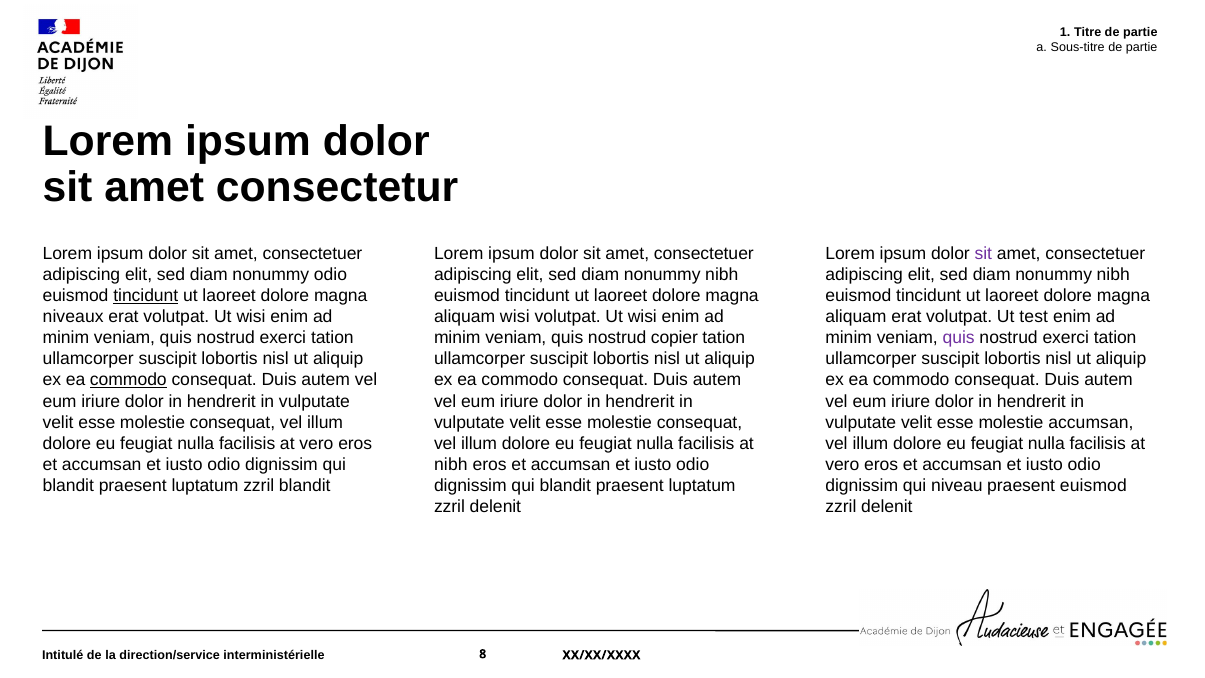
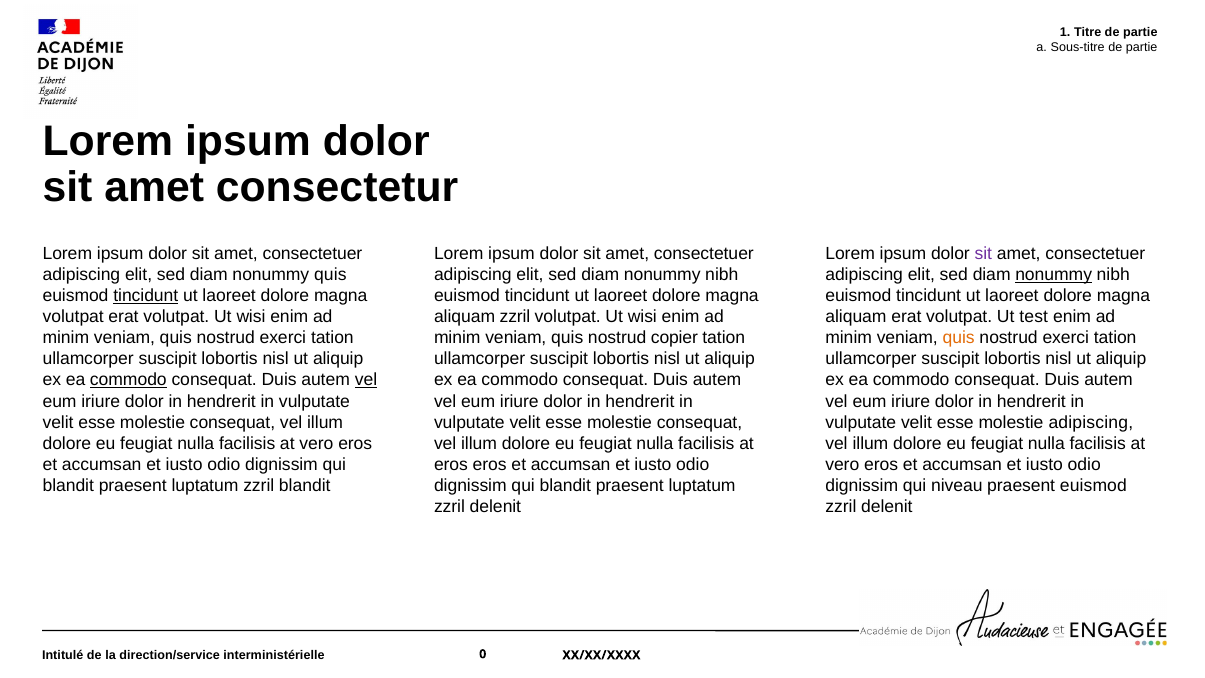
nonummy odio: odio -> quis (330, 275)
nonummy underline: none -> present (1054, 275)
niveaux: niveaux -> volutpat (73, 317)
aliquam wisi: wisi -> zzril (515, 317)
quis colour: purple -> orange (959, 338)
vel underline: none -> present (366, 380)
molestie accumsan: accumsan -> adipiscing (1091, 422)
nibh: nibh -> eros (451, 464)
8: 8 -> 0 (483, 654)
